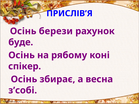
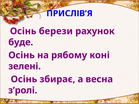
спікер: спікер -> зелені (25, 66)
з’собі: з’собі -> з’ролі (23, 91)
